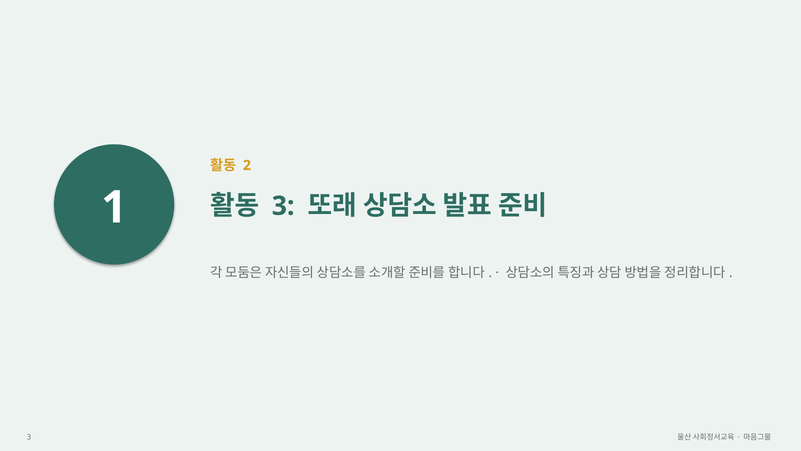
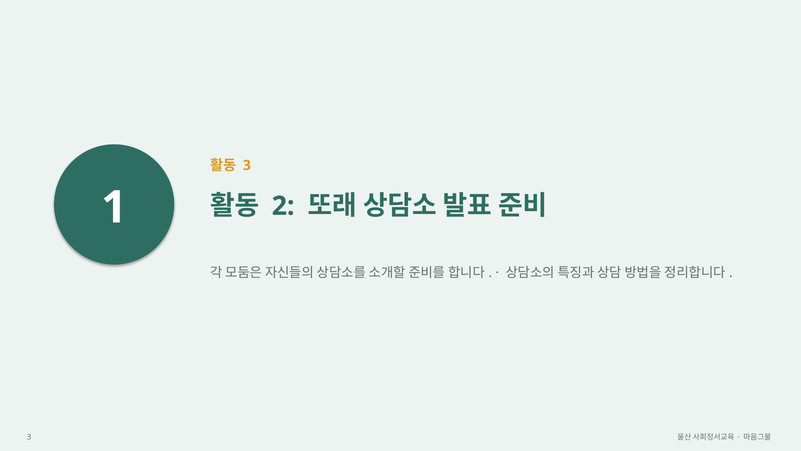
2: 2 -> 3 (247, 165)
3: 3 -> 2 (283, 206)
